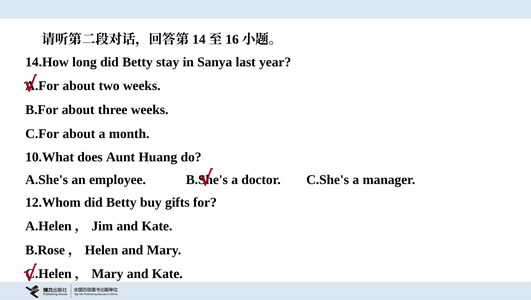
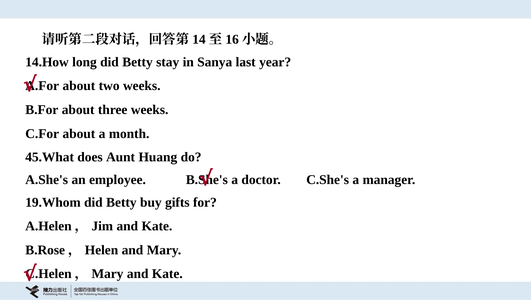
10.What: 10.What -> 45.What (50, 157)
12.Whom: 12.Whom -> 19.Whom (53, 202)
